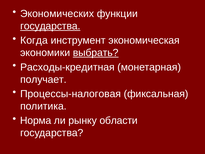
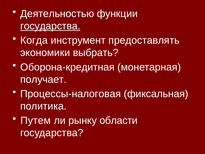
Экономических: Экономических -> Деятельностью (57, 14)
экономическая: экономическая -> предоставлять (144, 40)
выбрать underline: present -> none (96, 53)
Расходы-кредитная: Расходы-кредитная -> Оборона-кредитная (67, 67)
Норма: Норма -> Путем (36, 120)
